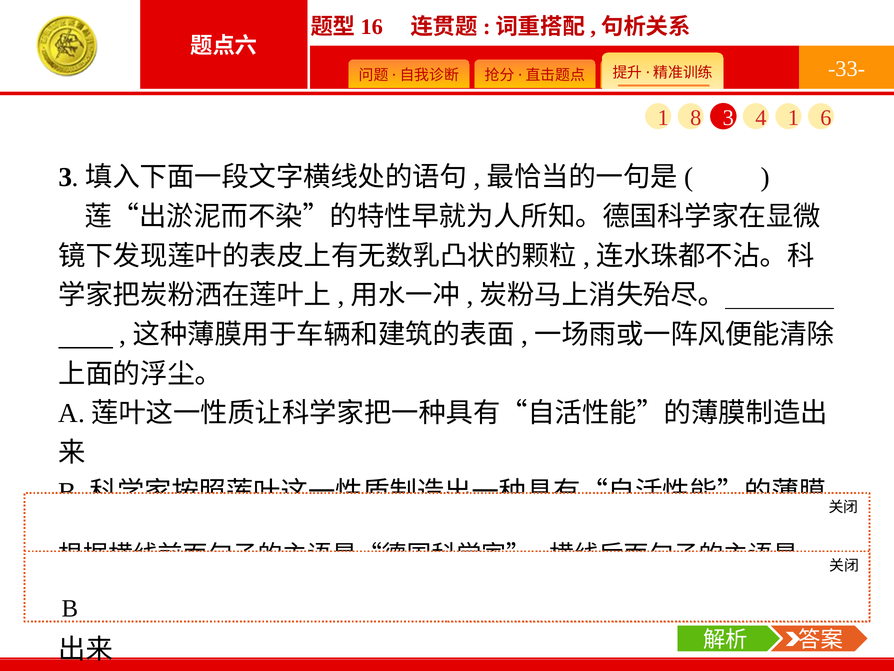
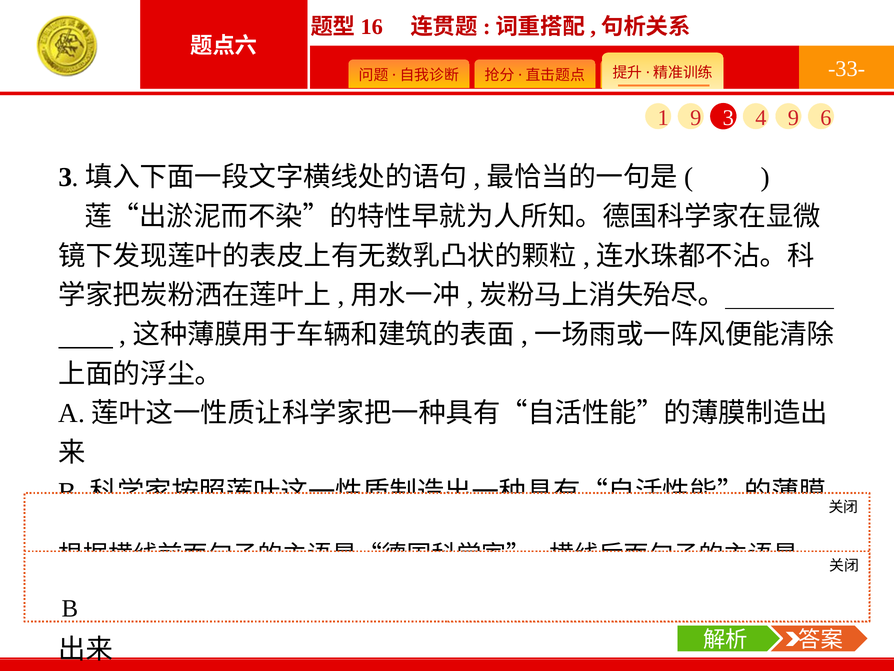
1 8: 8 -> 9 (696, 118)
4 1: 1 -> 9 (793, 118)
